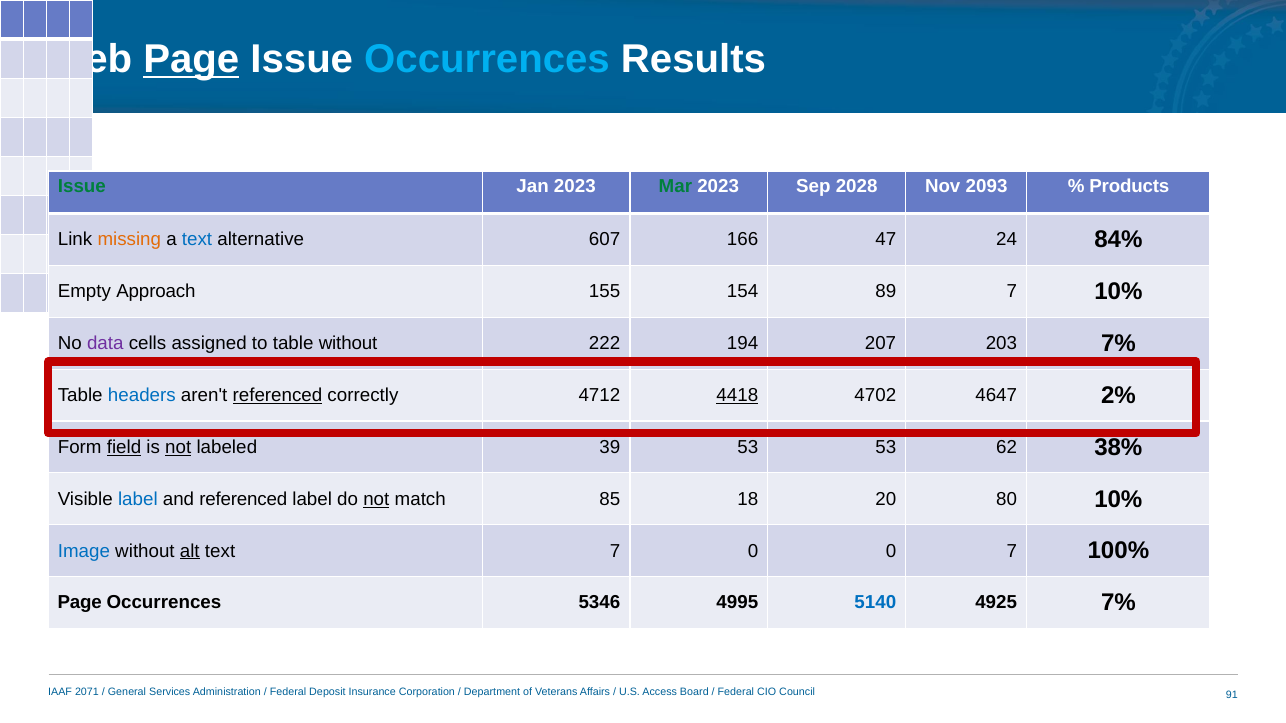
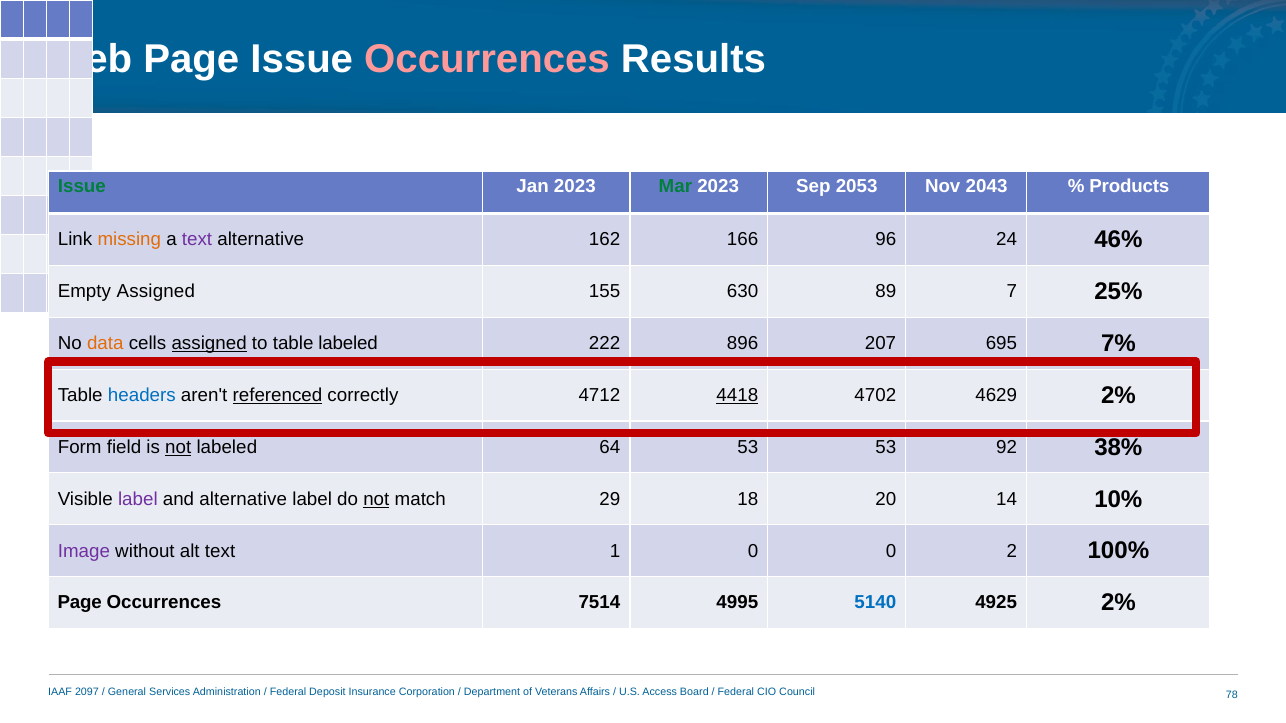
Page underline: present -> none (191, 60)
Occurrences colour: light blue -> pink (487, 60)
2028: 2028 -> 2053 (857, 187)
2093: 2093 -> 2043 (987, 187)
text colour: blue -> purple (197, 240)
607: 607 -> 162 (605, 240)
47: 47 -> 96 (886, 240)
84%: 84% -> 46% (1118, 240)
Empty Approach: Approach -> Assigned (156, 292)
154: 154 -> 630 (743, 292)
7 10%: 10% -> 25% (1118, 292)
data colour: purple -> orange (105, 344)
assigned underline: none -> present (209, 344)
table without: without -> labeled (348, 344)
194: 194 -> 896 (743, 344)
203: 203 -> 695 (1001, 344)
4647: 4647 -> 4629 (996, 396)
field underline: present -> none (124, 447)
39: 39 -> 64 (610, 447)
62: 62 -> 92 (1007, 447)
label colour: blue -> purple (138, 499)
and referenced: referenced -> alternative (243, 499)
85: 85 -> 29 (610, 499)
80: 80 -> 14 (1007, 499)
Image colour: blue -> purple (84, 551)
alt underline: present -> none (190, 551)
text 7: 7 -> 1 (615, 551)
0 7: 7 -> 2 (1012, 551)
5346: 5346 -> 7514 (599, 603)
4925 7%: 7% -> 2% (1118, 603)
2071: 2071 -> 2097 (87, 693)
91: 91 -> 78 (1232, 695)
